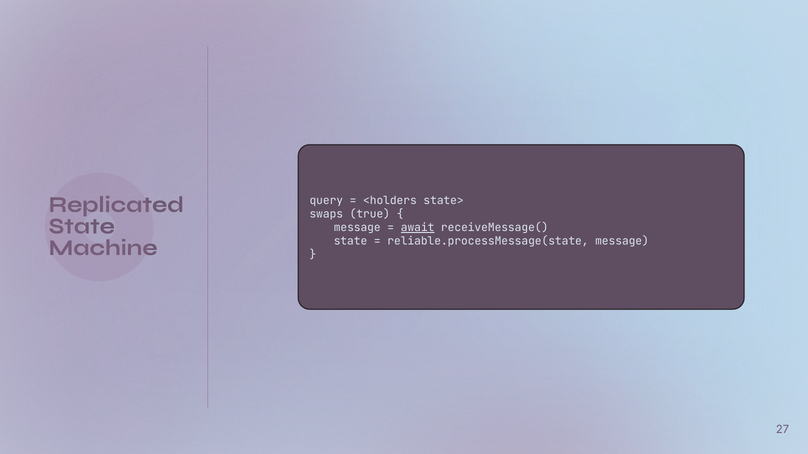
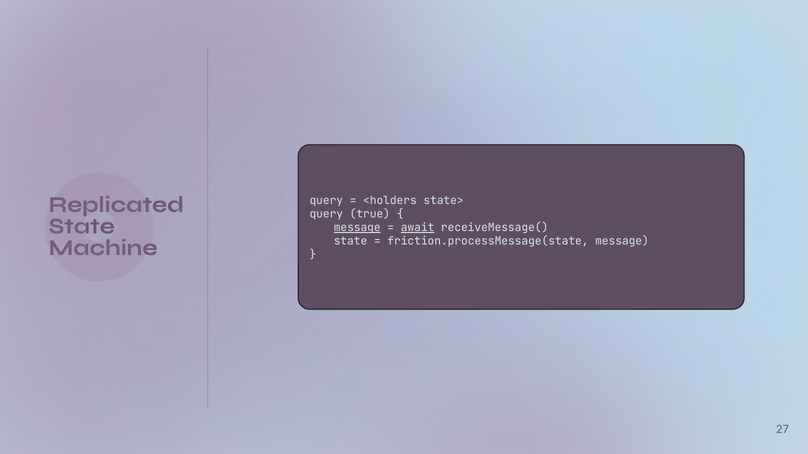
swaps: swaps -> query (326, 214)
message underline: none -> present (357, 228)
reliable.processMessage(state: reliable.processMessage(state -> friction.processMessage(state (488, 241)
